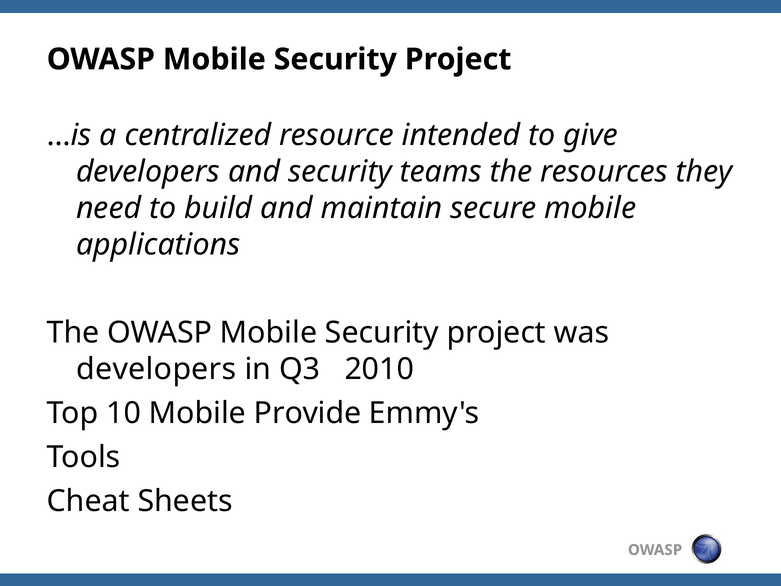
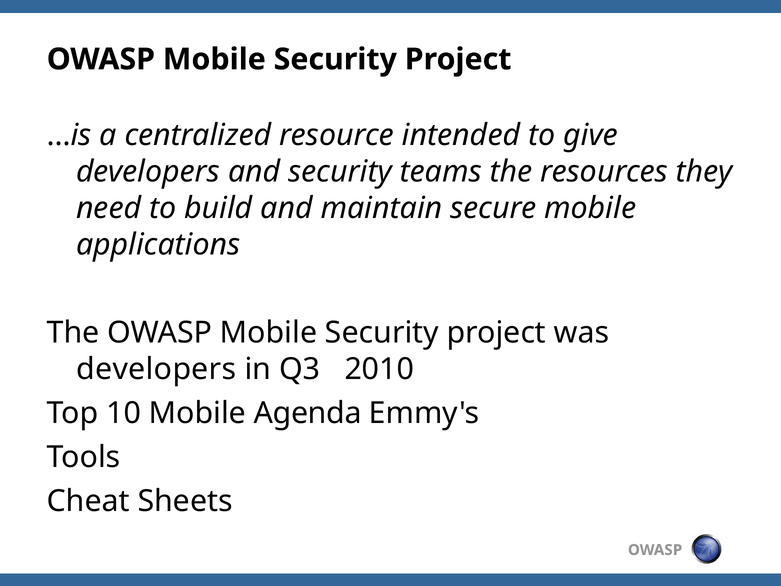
Provide: Provide -> Agenda (308, 413)
